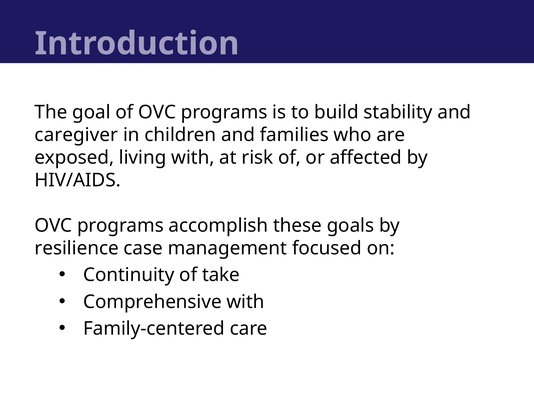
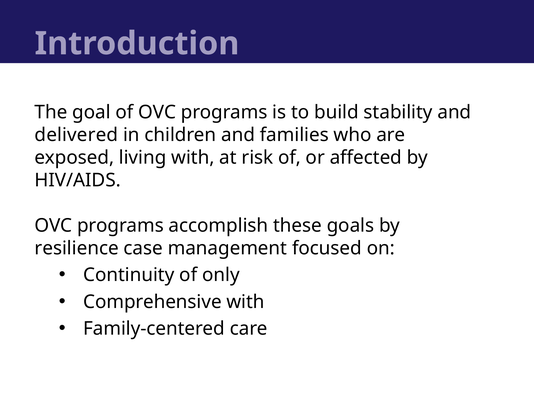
caregiver: caregiver -> delivered (76, 135)
take: take -> only (221, 275)
